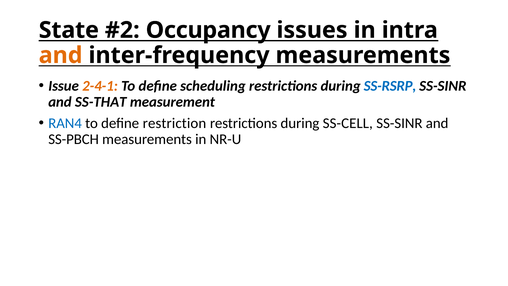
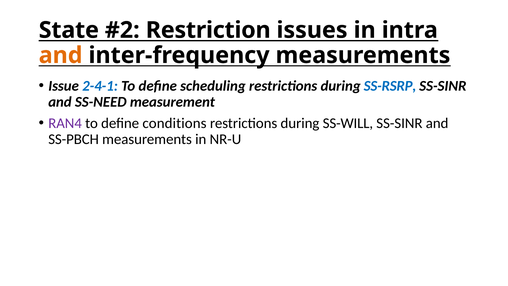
Occupancy: Occupancy -> Restriction (208, 30)
2-4-1 colour: orange -> blue (100, 86)
SS-THAT: SS-THAT -> SS-NEED (101, 102)
RAN4 colour: blue -> purple (65, 123)
restriction: restriction -> conditions (174, 123)
SS-CELL: SS-CELL -> SS-WILL (348, 123)
